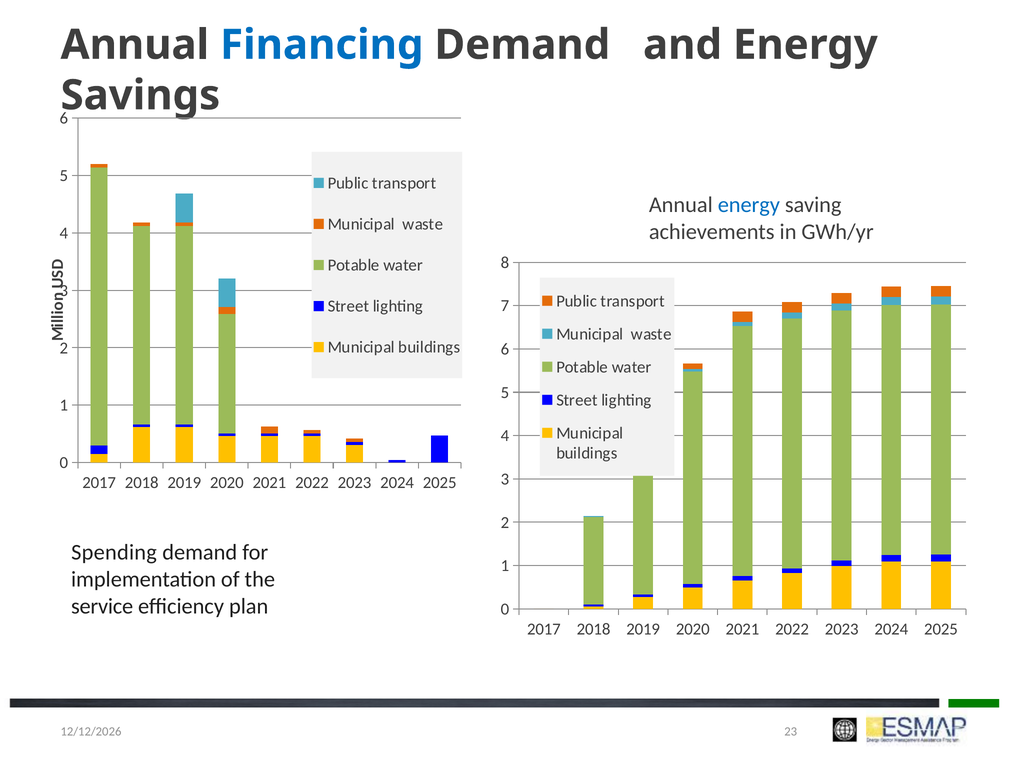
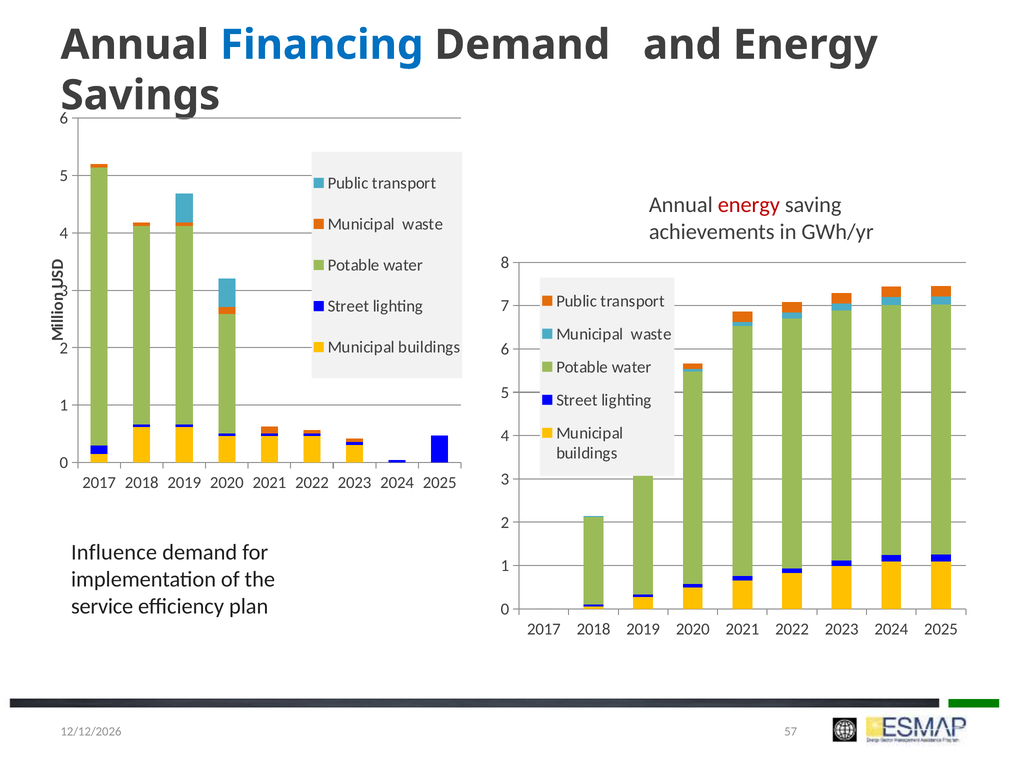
energy colour: blue -> red (749, 205)
Spending: Spending -> Influence (114, 552)
23: 23 -> 57 (791, 731)
